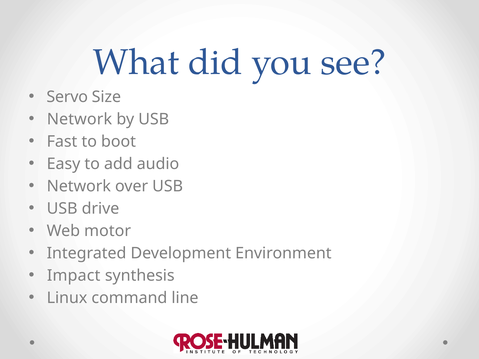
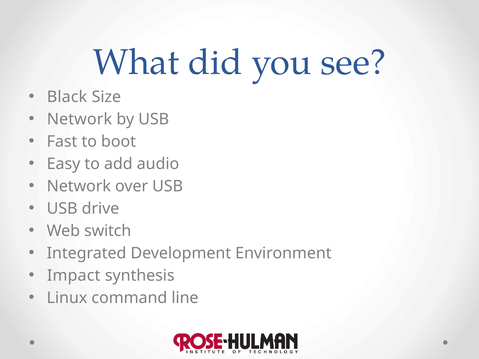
Servo: Servo -> Black (67, 97)
motor: motor -> switch (108, 231)
